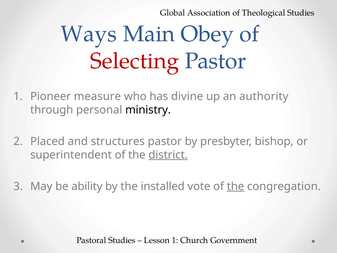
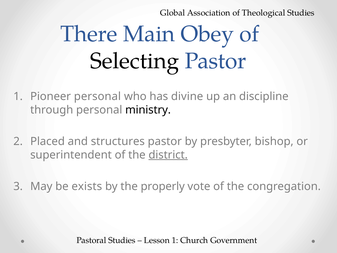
Ways: Ways -> There (89, 34)
Selecting colour: red -> black (135, 61)
Pioneer measure: measure -> personal (97, 96)
authority: authority -> discipline (264, 96)
ability: ability -> exists (87, 186)
installed: installed -> properly (163, 186)
the underline: present -> none (236, 186)
